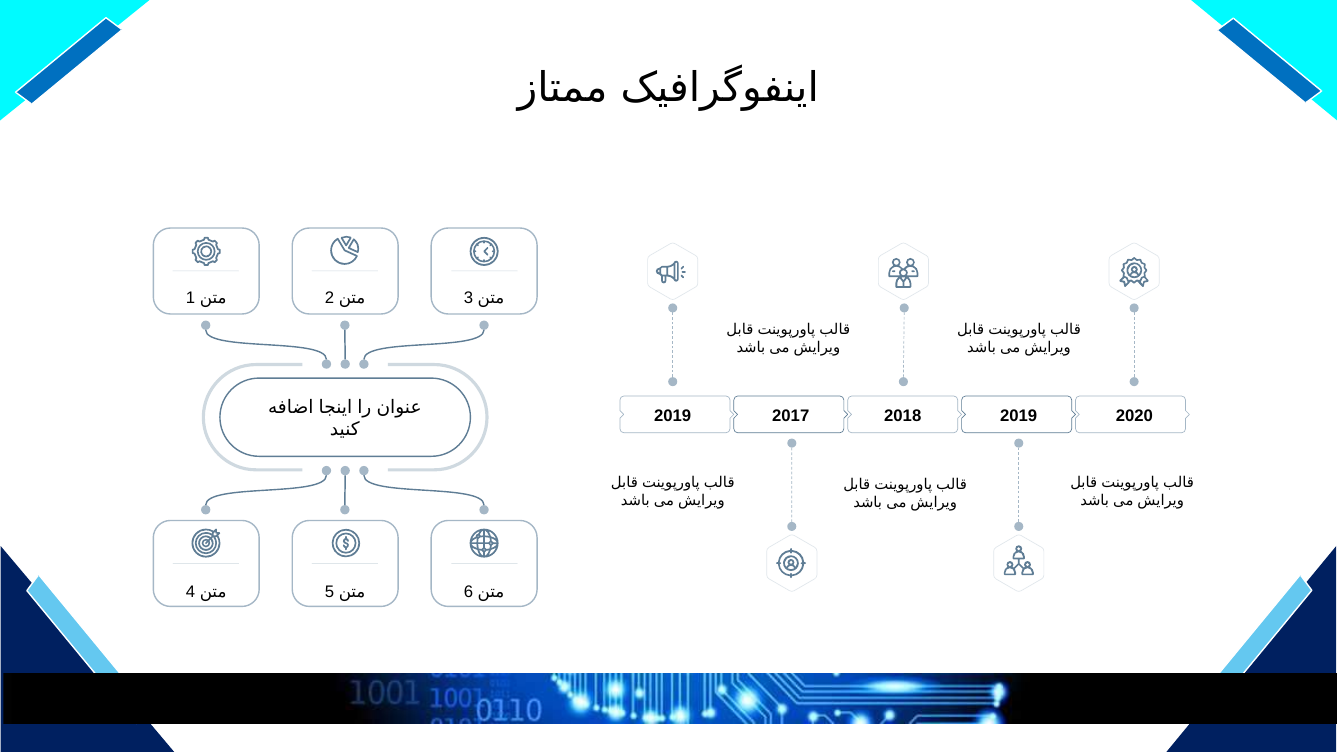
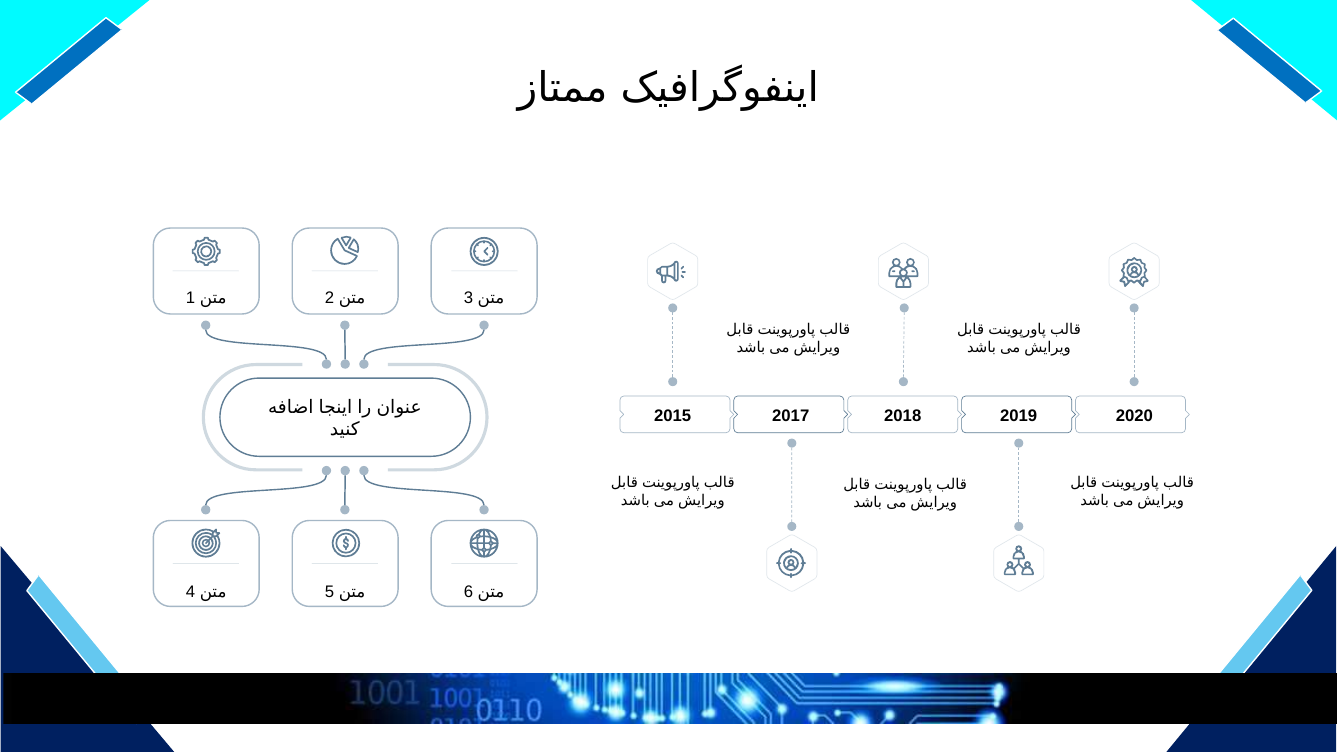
2019: 2019 -> 2015 (673, 416)
